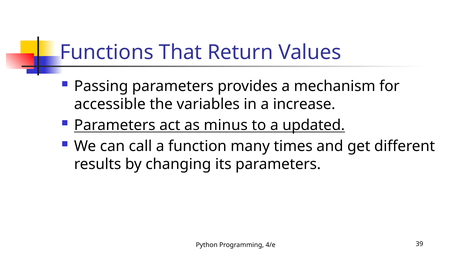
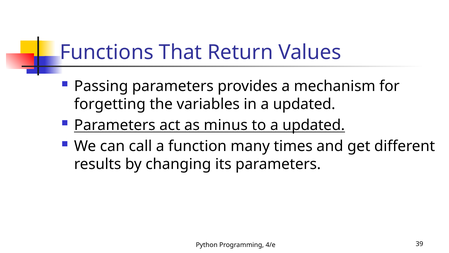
accessible: accessible -> forgetting (110, 104)
in a increase: increase -> updated (304, 104)
